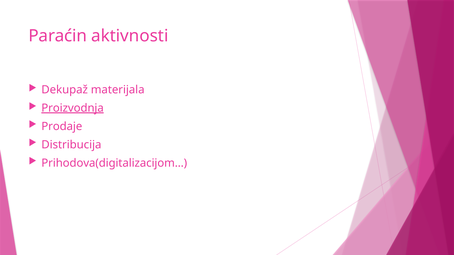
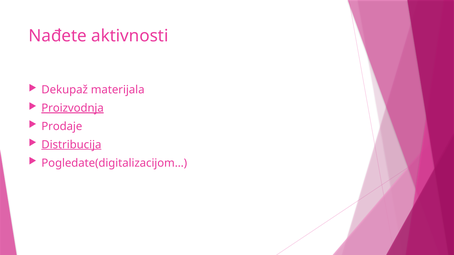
Paraćin: Paraćin -> Nađete (58, 36)
Distribucija underline: none -> present (71, 145)
Prihodova(digitalizacijom…: Prihodova(digitalizacijom… -> Pogledate(digitalizacijom… (114, 163)
